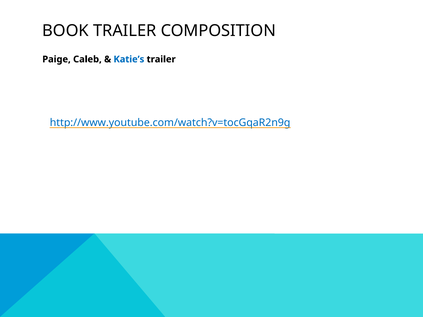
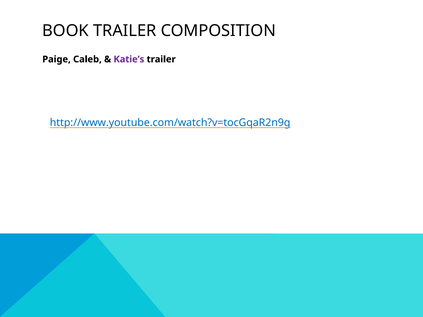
Katie’s colour: blue -> purple (129, 59)
